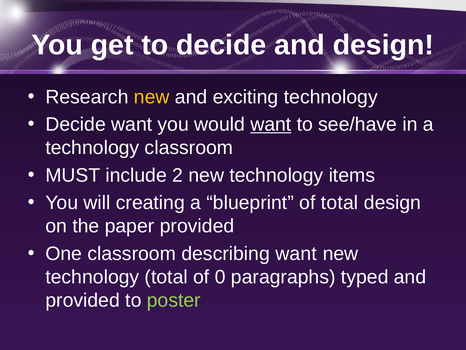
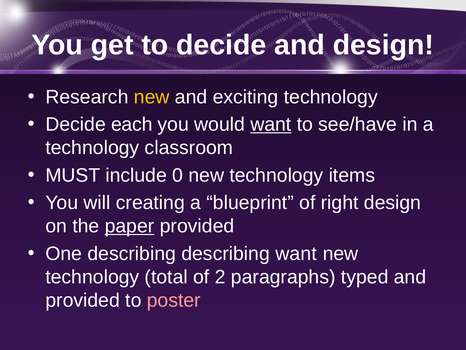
Decide want: want -> each (132, 124)
2: 2 -> 0 (178, 175)
of total: total -> right (340, 203)
paper underline: none -> present (130, 226)
One classroom: classroom -> describing (132, 253)
0: 0 -> 2 (220, 277)
poster colour: light green -> pink (174, 300)
